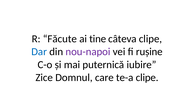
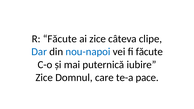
ai tine: tine -> zice (98, 39)
nou-napoi colour: purple -> blue (88, 52)
fi rușine: rușine -> făcute (149, 52)
te-a clipe: clipe -> pace (147, 78)
